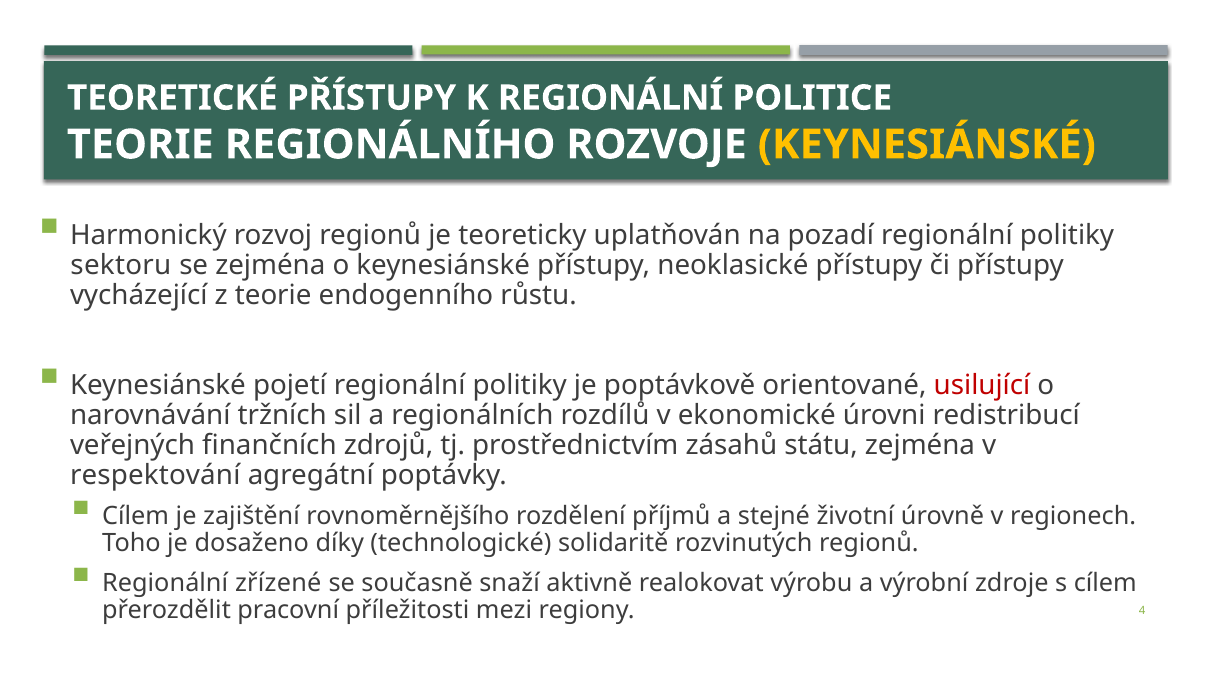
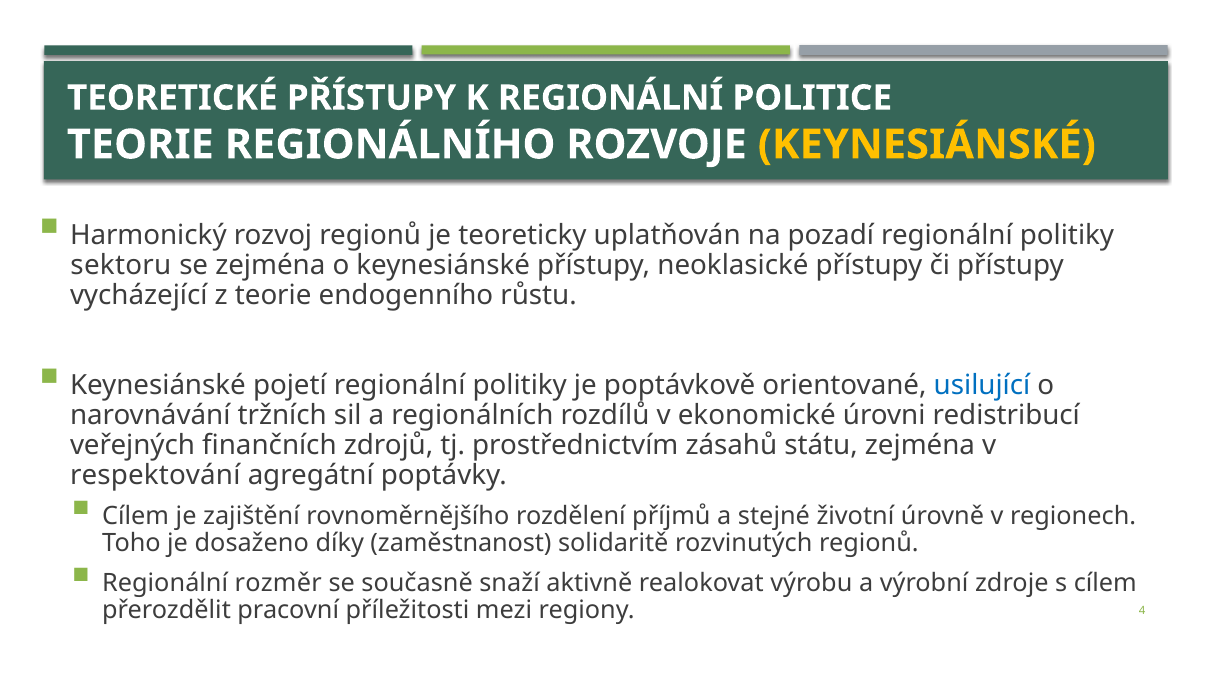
usilující colour: red -> blue (982, 385)
technologické: technologické -> zaměstnanost (461, 543)
zřízené: zřízené -> rozměr (278, 583)
